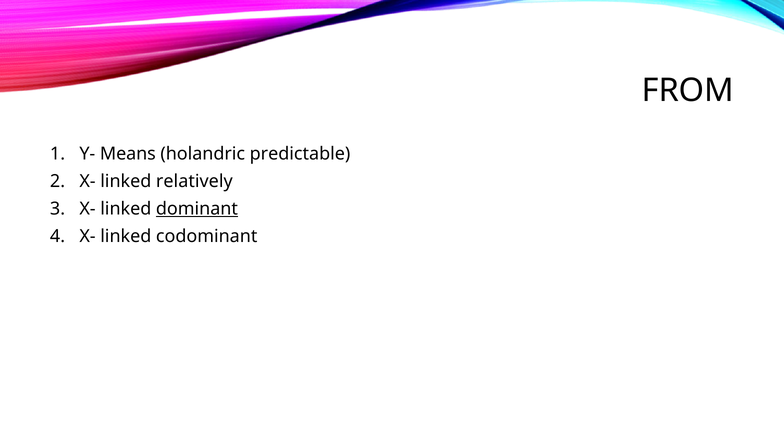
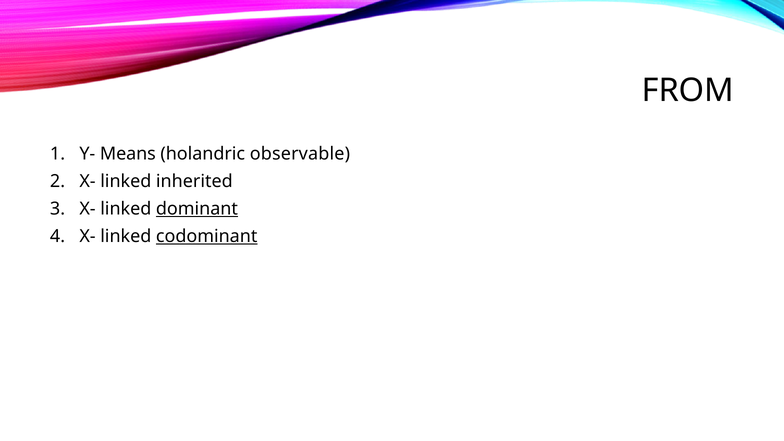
predictable: predictable -> observable (300, 154)
relatively: relatively -> inherited (194, 181)
codominant underline: none -> present (207, 236)
